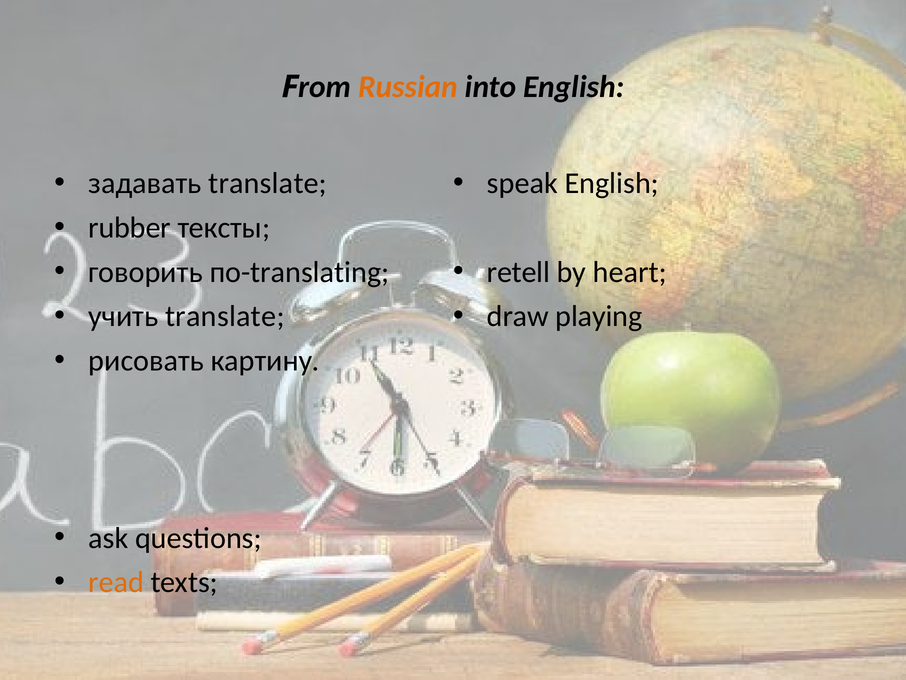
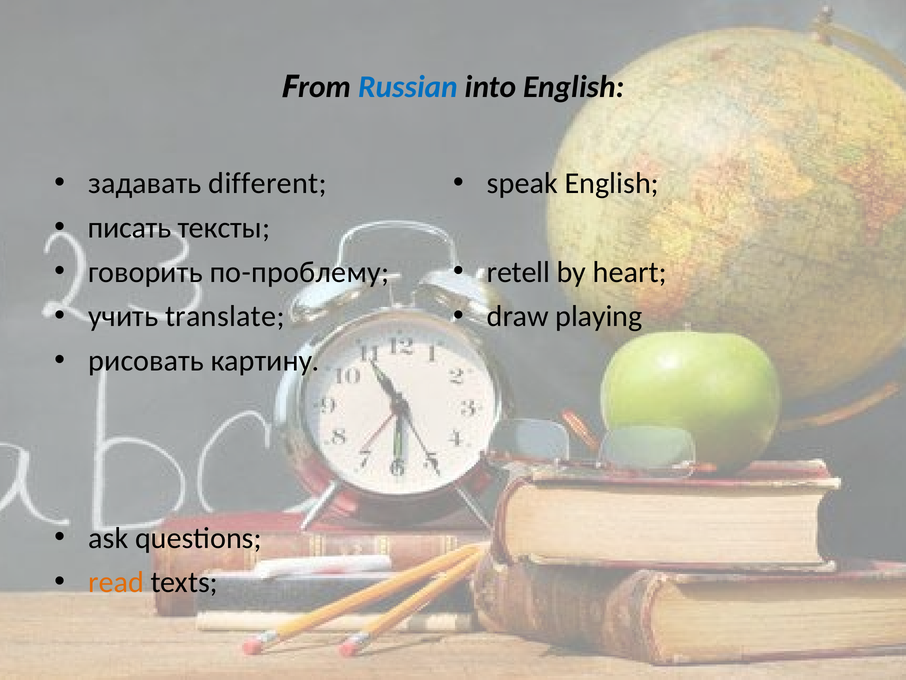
Russian colour: orange -> blue (408, 87)
задавать translate: translate -> different (268, 183)
rubber: rubber -> писать (130, 228)
по-translating: по-translating -> по-проблему (299, 272)
